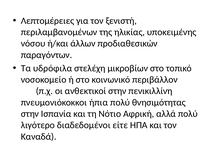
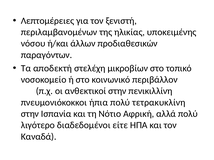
υδρόφιλα: υδρόφιλα -> αποδεκτή (53, 68)
θνησιμότητας: θνησιμότητας -> τετρακυκλίνη (159, 103)
